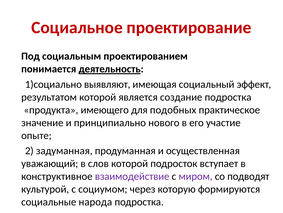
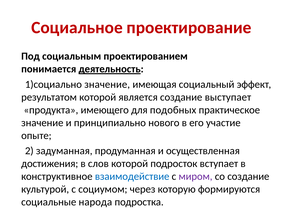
1)социально выявляют: выявляют -> значение (107, 84)
создание подростка: подростка -> выступает (228, 97)
уважающий: уважающий -> достижения (50, 163)
взаимодействие colour: purple -> blue (132, 176)
со подводят: подводят -> создание (248, 176)
